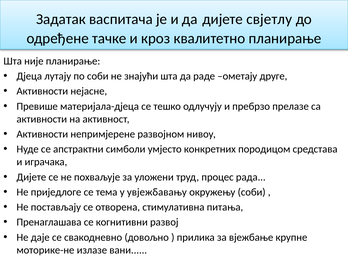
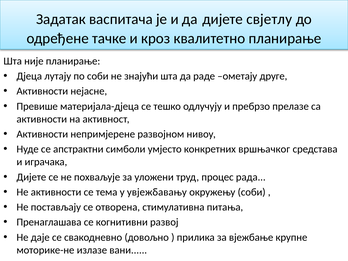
породицом: породицом -> вршњачког (264, 149)
Не приједлоге: приједлоге -> активности (56, 192)
